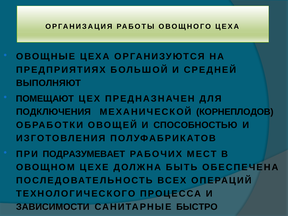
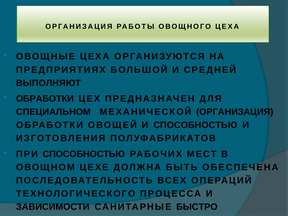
ПОМЕЩАЮТ: ПОМЕЩАЮТ -> ОБРАБОТКИ (45, 99)
ПОДКЛЮЧЕНИЯ: ПОДКЛЮЧЕНИЯ -> СПЕЦИАЛЬНОМ (53, 112)
МЕХАНИЧЕСКОЙ КОРНЕПЛОДОВ: КОРНЕПЛОДОВ -> ОРГАНИЗАЦИЯ (235, 112)
ПРИ ПОДРАЗУМЕВАЕТ: ПОДРАЗУМЕВАЕТ -> СПОСОБНОСТЬЮ (84, 154)
